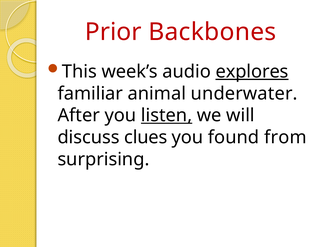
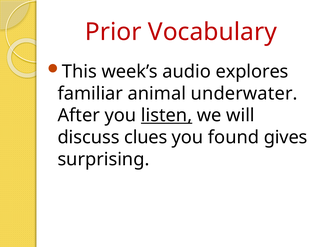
Backbones: Backbones -> Vocabulary (212, 32)
explores underline: present -> none (252, 71)
from: from -> gives (286, 137)
